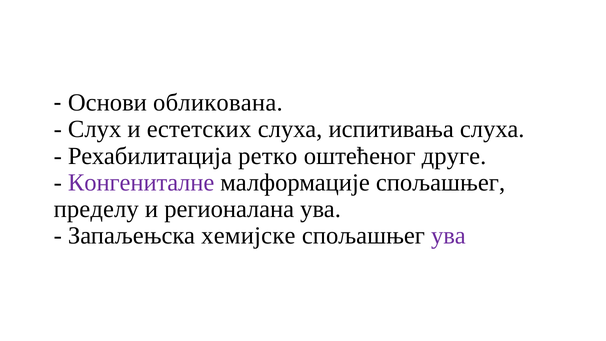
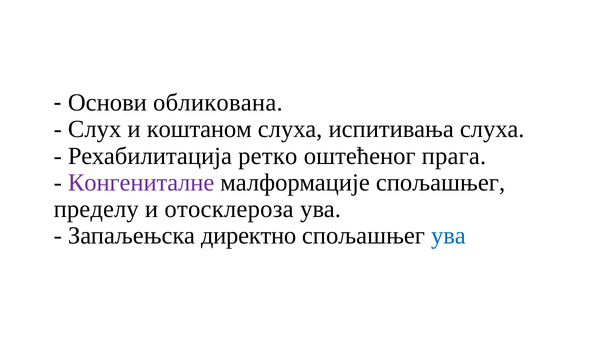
естетских: естетских -> коштаном (199, 129)
друге: друге -> прага (454, 156)
регионалана: регионалана -> отосклероза (229, 209)
хемијске: хемијске -> директно (249, 236)
ува colour: purple -> blue (448, 236)
